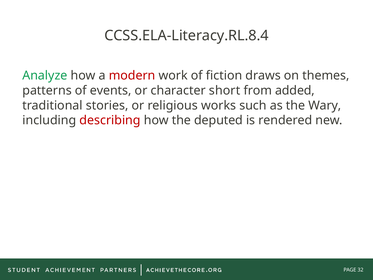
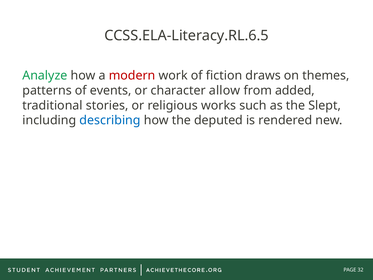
CCSS.ELA-Literacy.RL.8.4: CCSS.ELA-Literacy.RL.8.4 -> CCSS.ELA-Literacy.RL.6.5 (187, 36)
short: short -> allow (225, 90)
Wary: Wary -> Slept (325, 105)
describing colour: red -> blue (110, 120)
